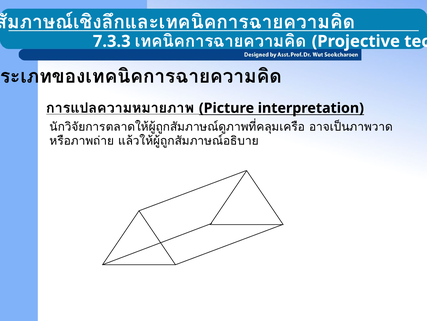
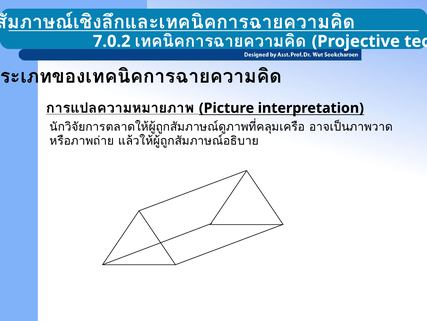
7.3.3: 7.3.3 -> 7.0.2 (112, 41)
